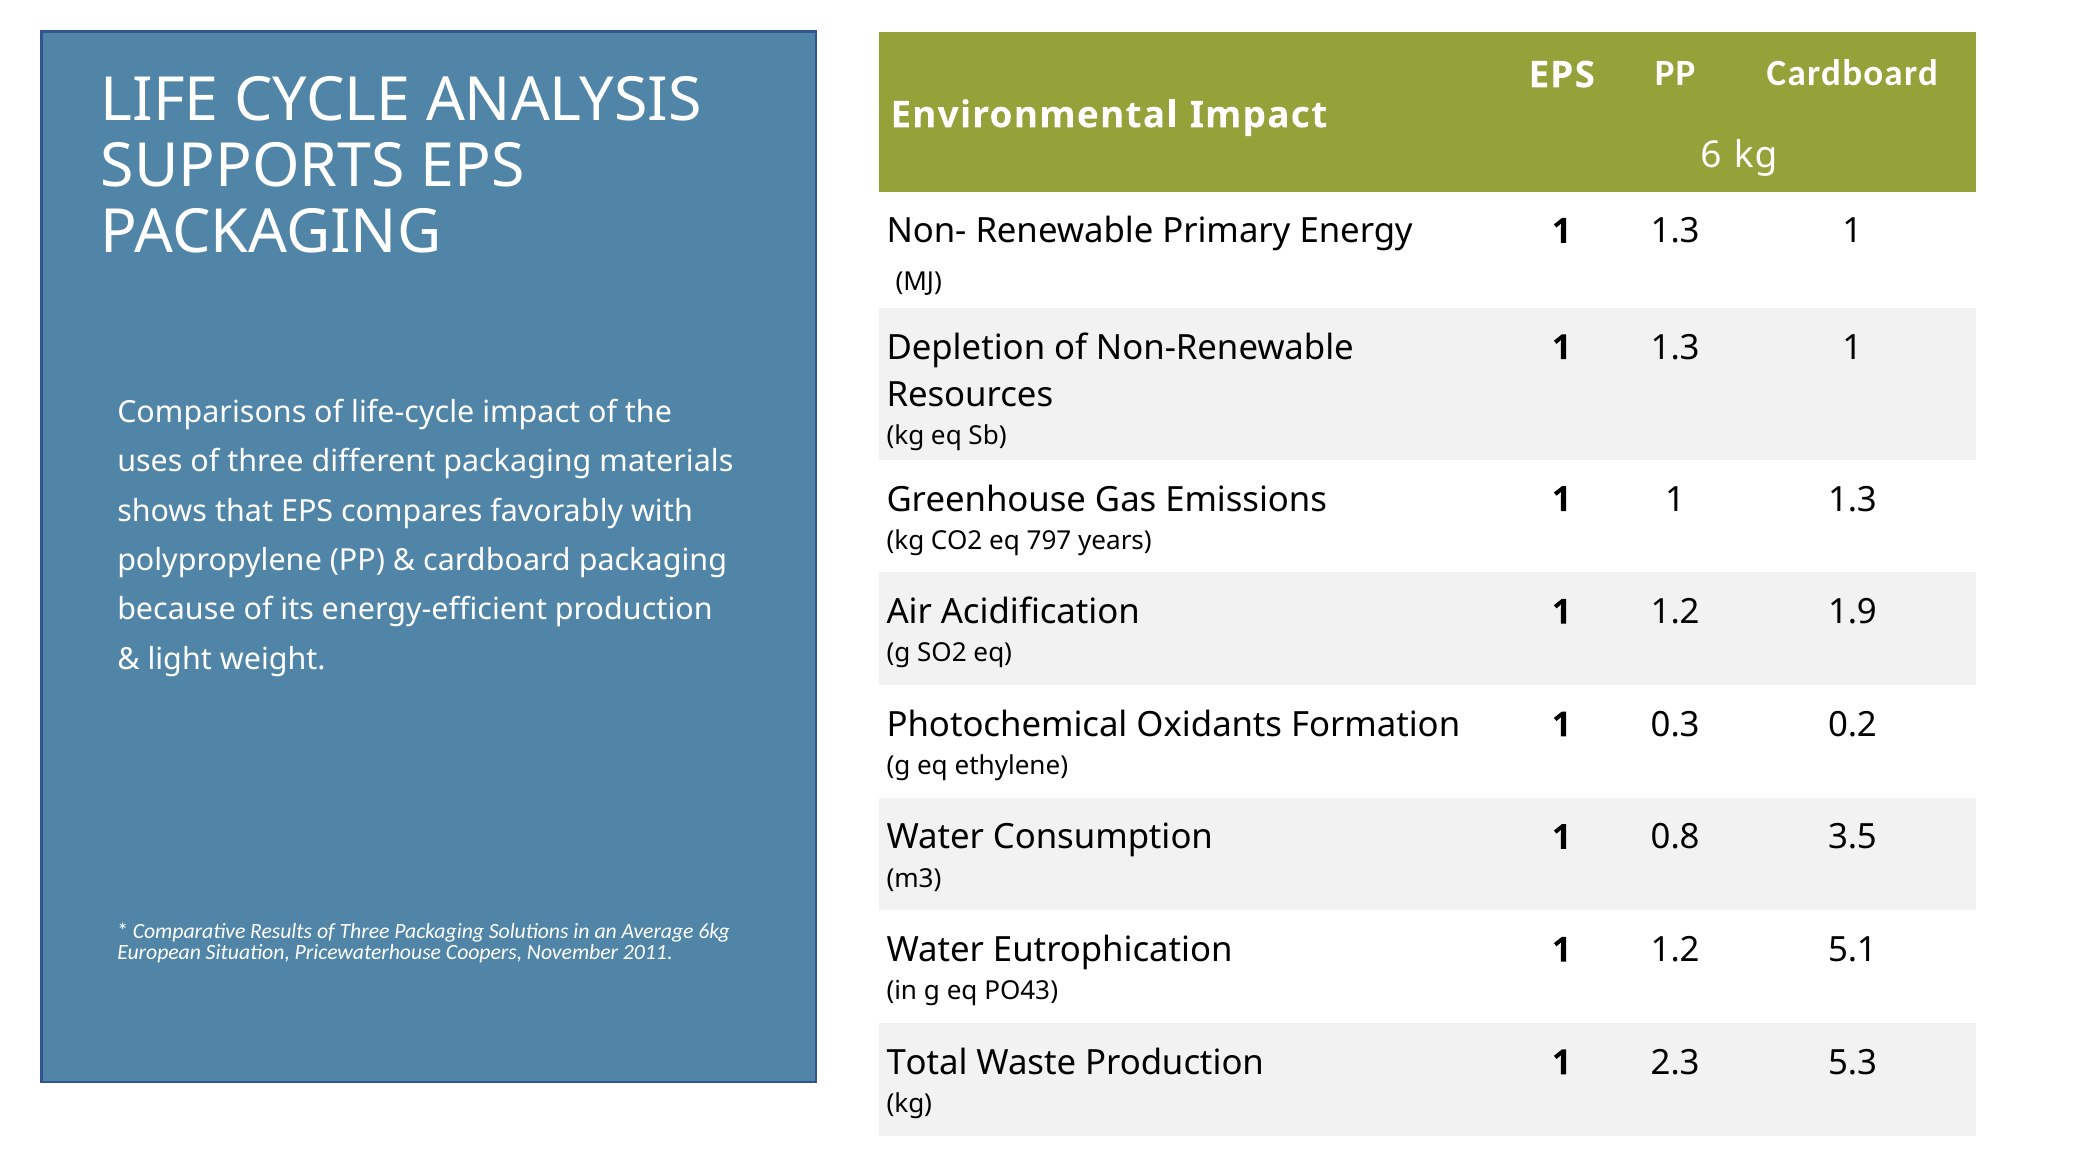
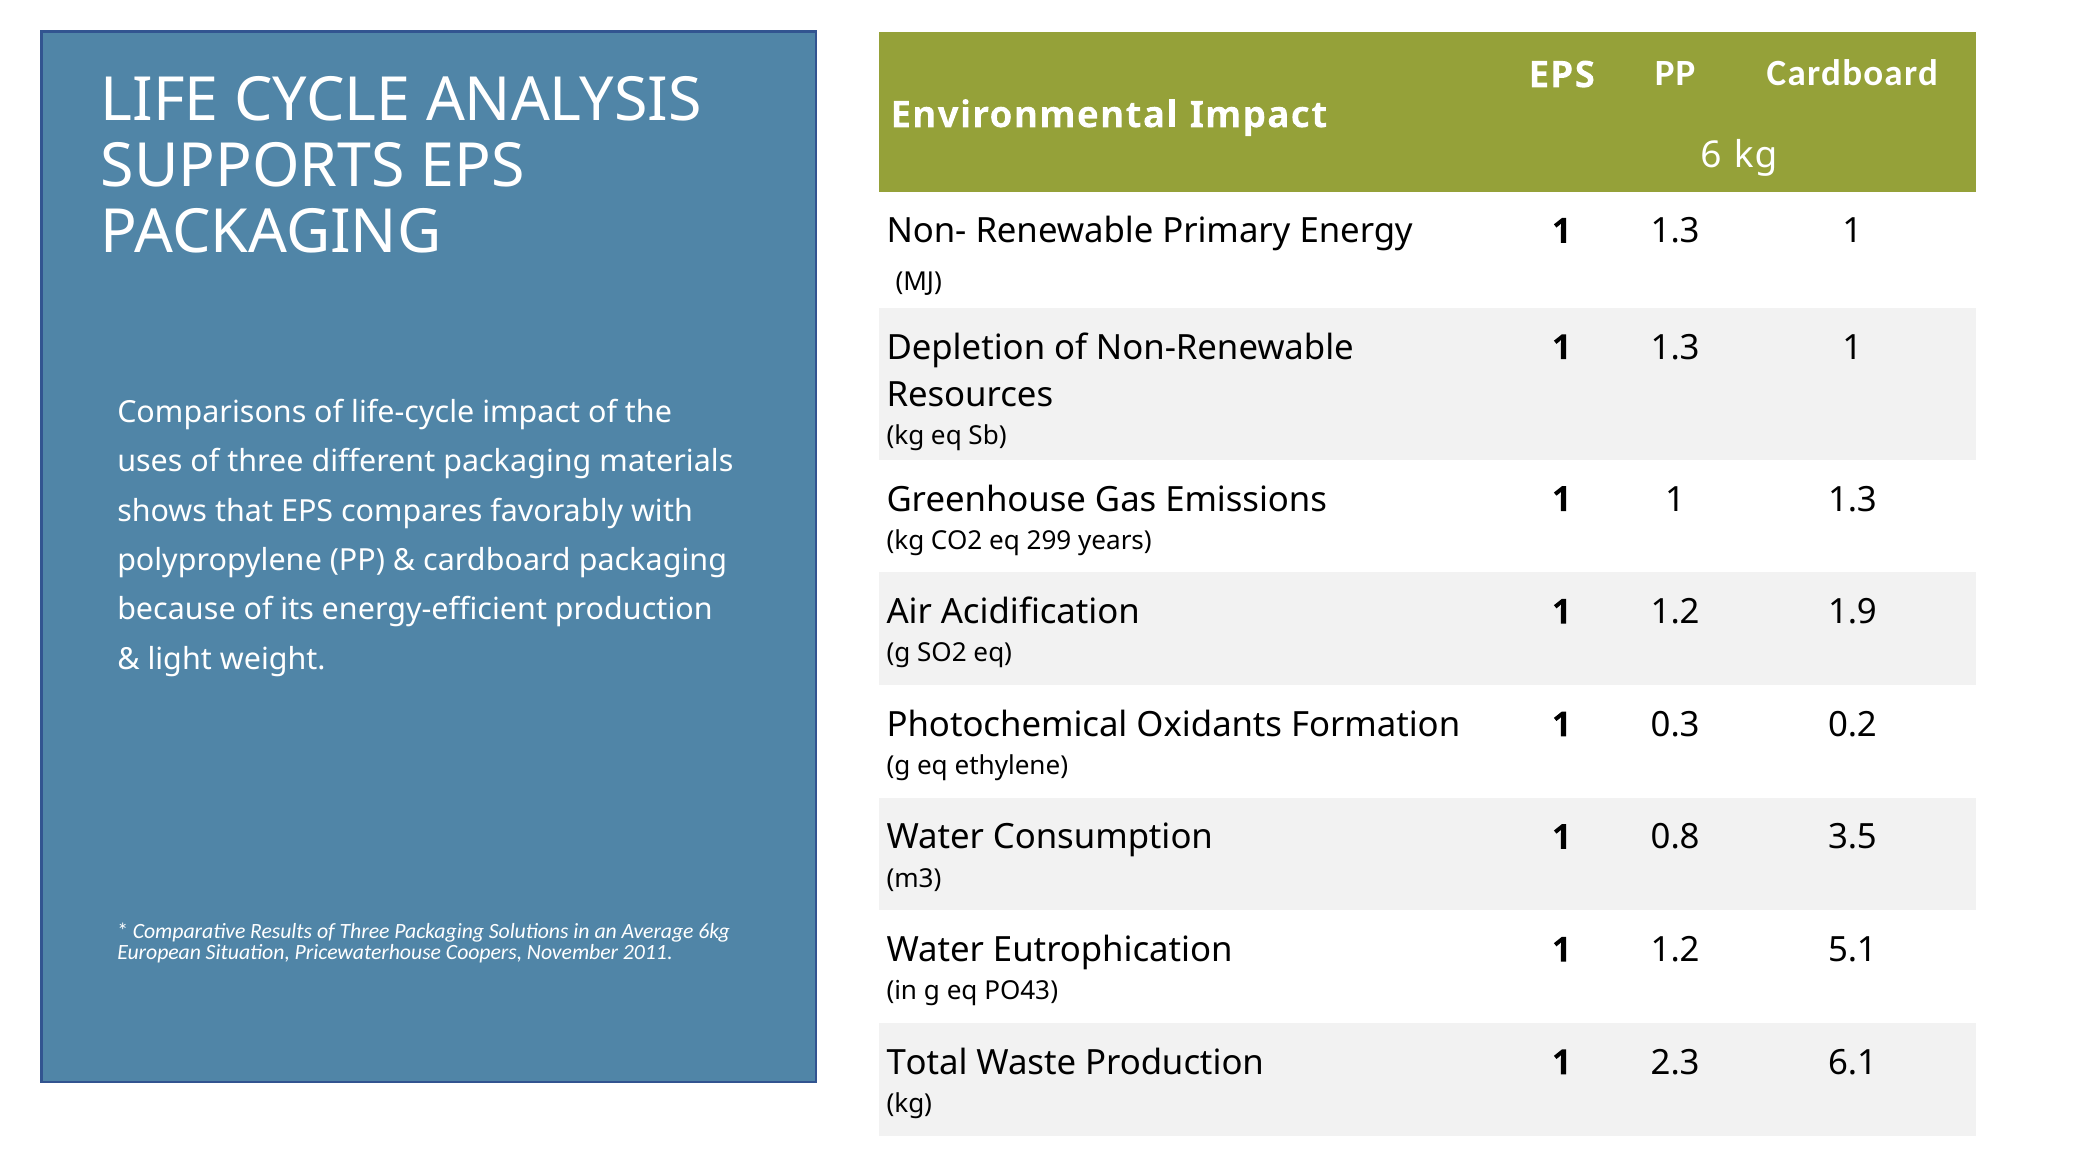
797: 797 -> 299 (1049, 541)
5.3: 5.3 -> 6.1 (1852, 1063)
